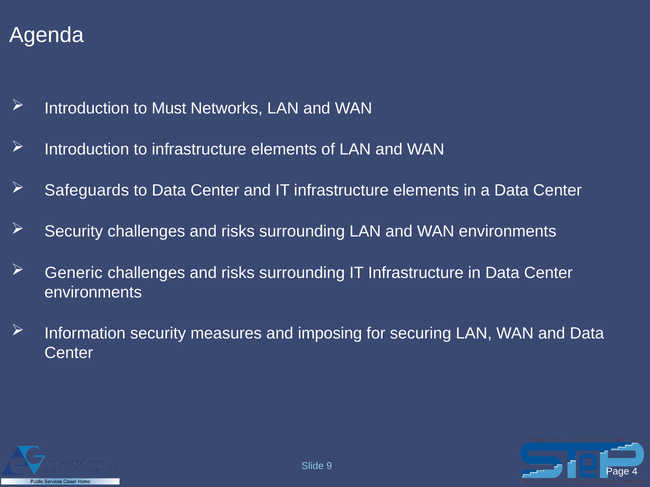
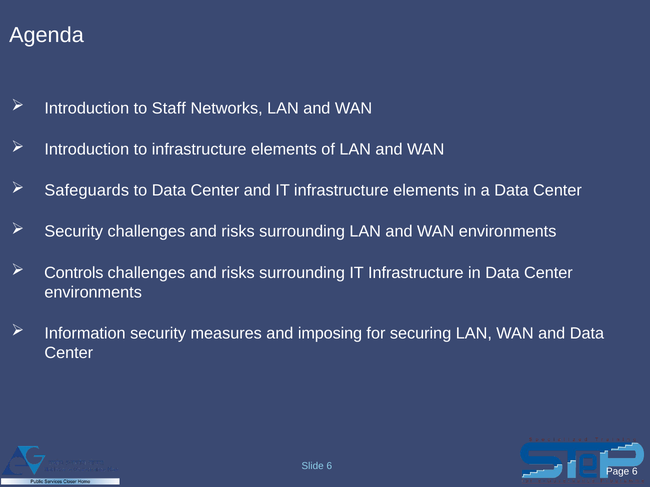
Must: Must -> Staff (169, 108)
Generic: Generic -> Controls (74, 273)
9: 9 -> 6 (329, 466)
Page 4: 4 -> 6 (635, 472)
